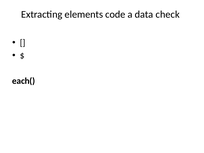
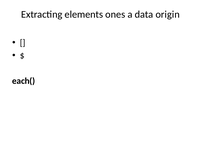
code: code -> ones (115, 14)
check: check -> origin (168, 14)
